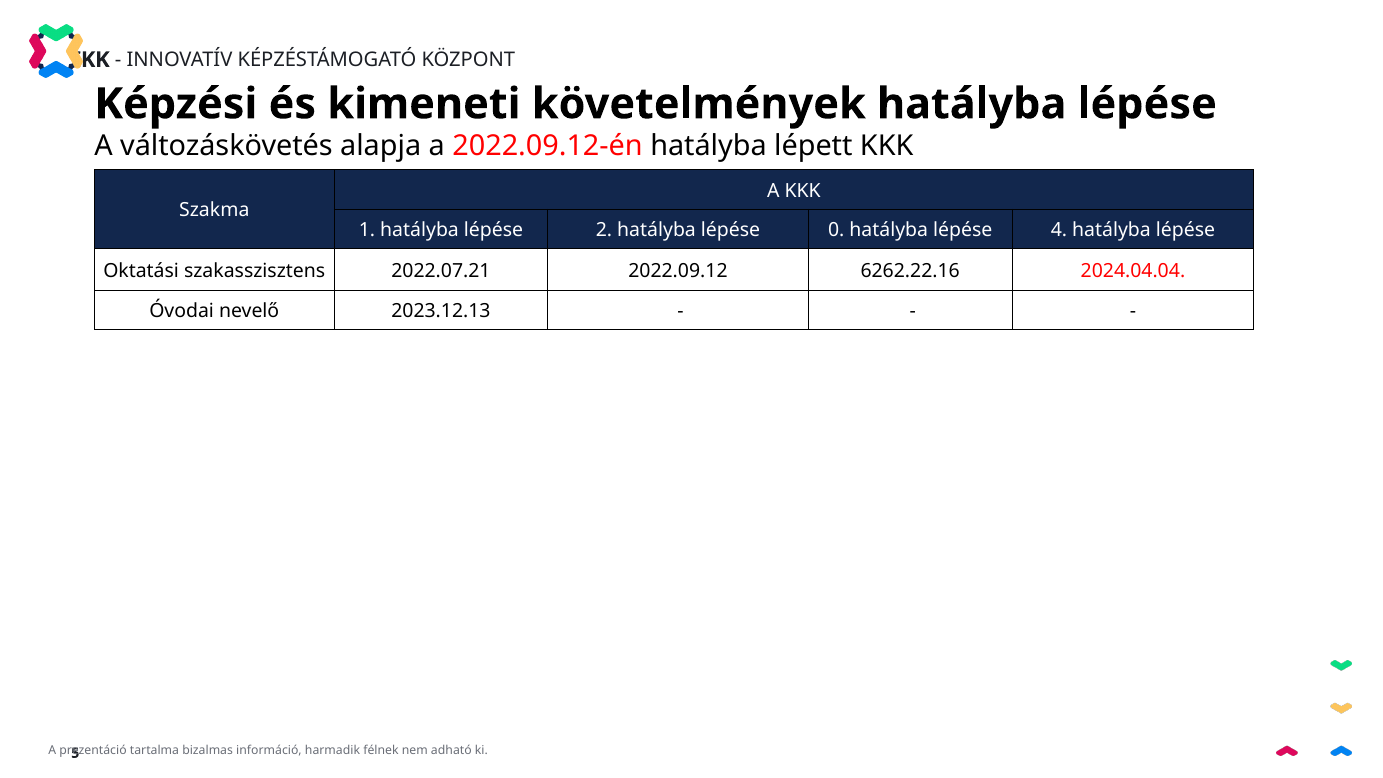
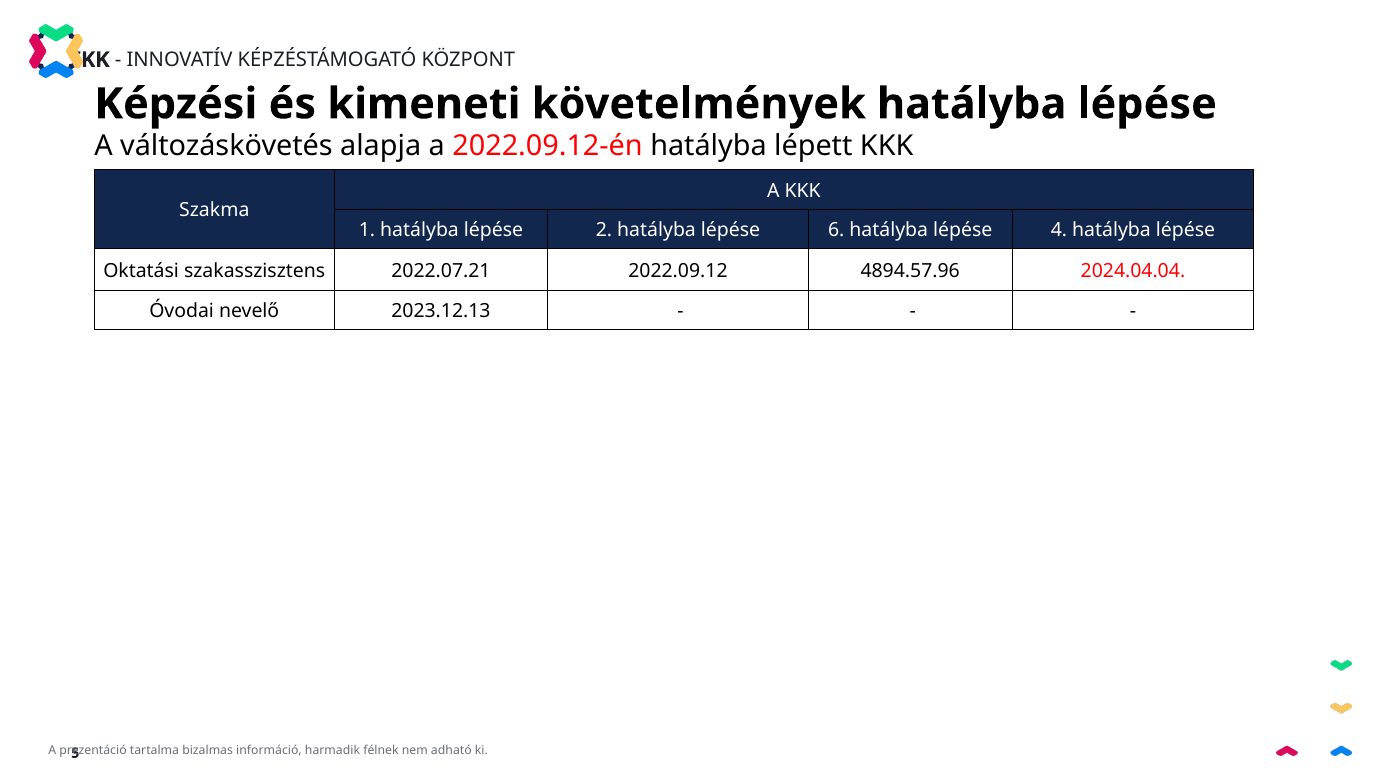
0: 0 -> 6 (836, 230)
6262.22.16: 6262.22.16 -> 4894.57.96 (910, 271)
